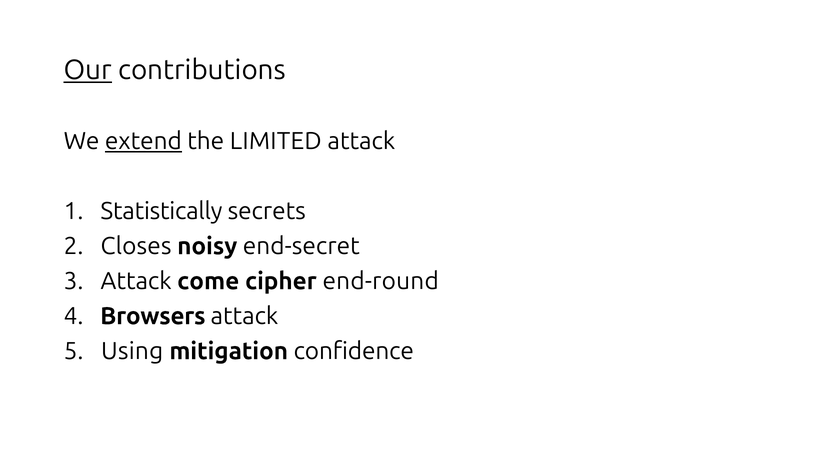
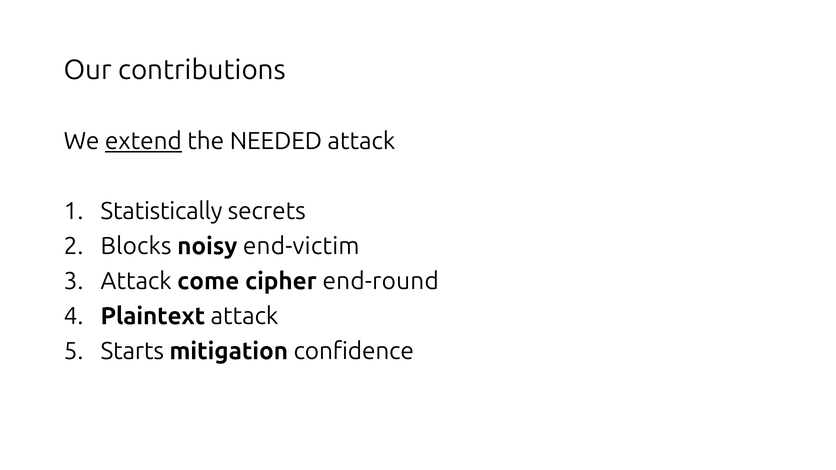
Our underline: present -> none (88, 70)
LIMITED: LIMITED -> NEEDED (276, 141)
Closes: Closes -> Blocks (136, 246)
end-secret: end-secret -> end-victim (301, 246)
Browsers: Browsers -> Plaintext (153, 316)
Using: Using -> Starts (132, 351)
